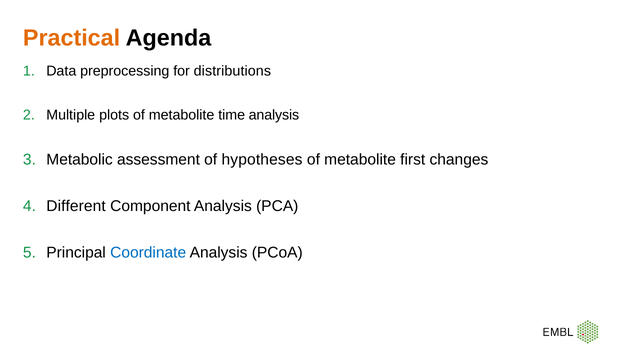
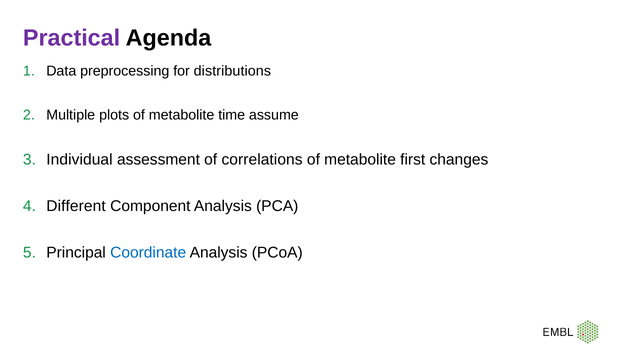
Practical colour: orange -> purple (72, 38)
time analysis: analysis -> assume (274, 115)
Metabolic: Metabolic -> Individual (80, 159)
hypotheses: hypotheses -> correlations (262, 159)
